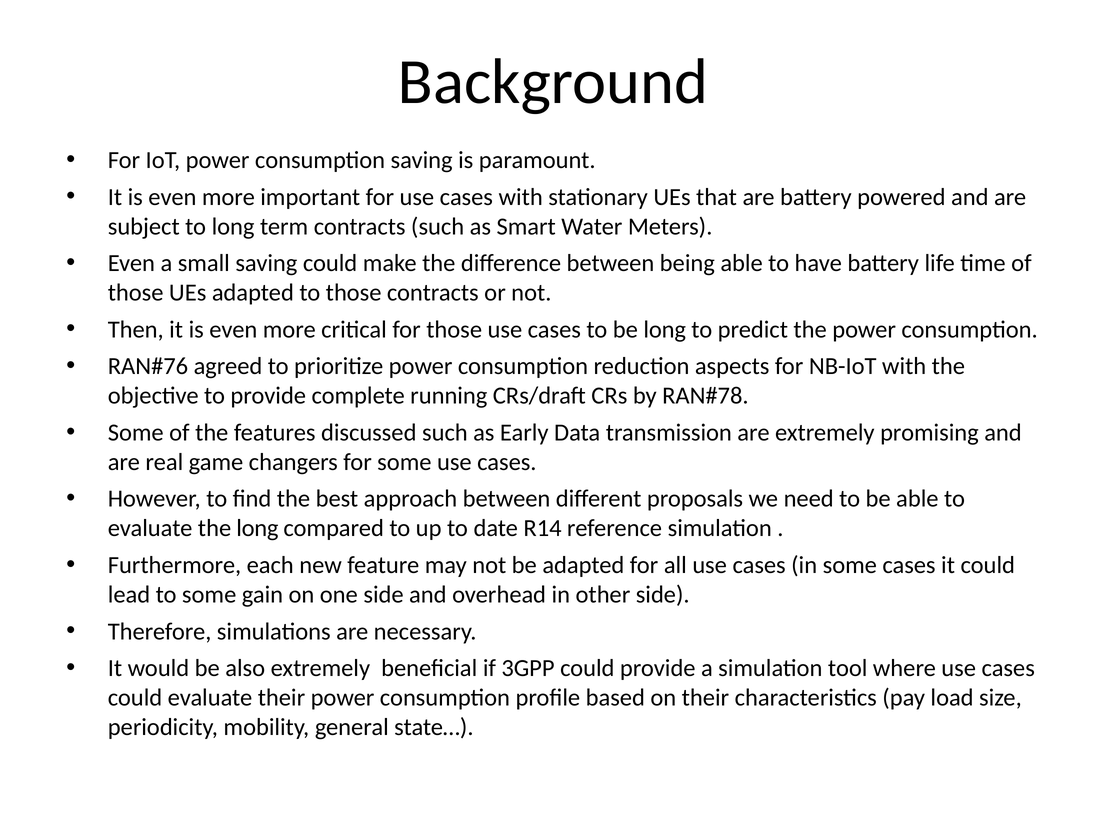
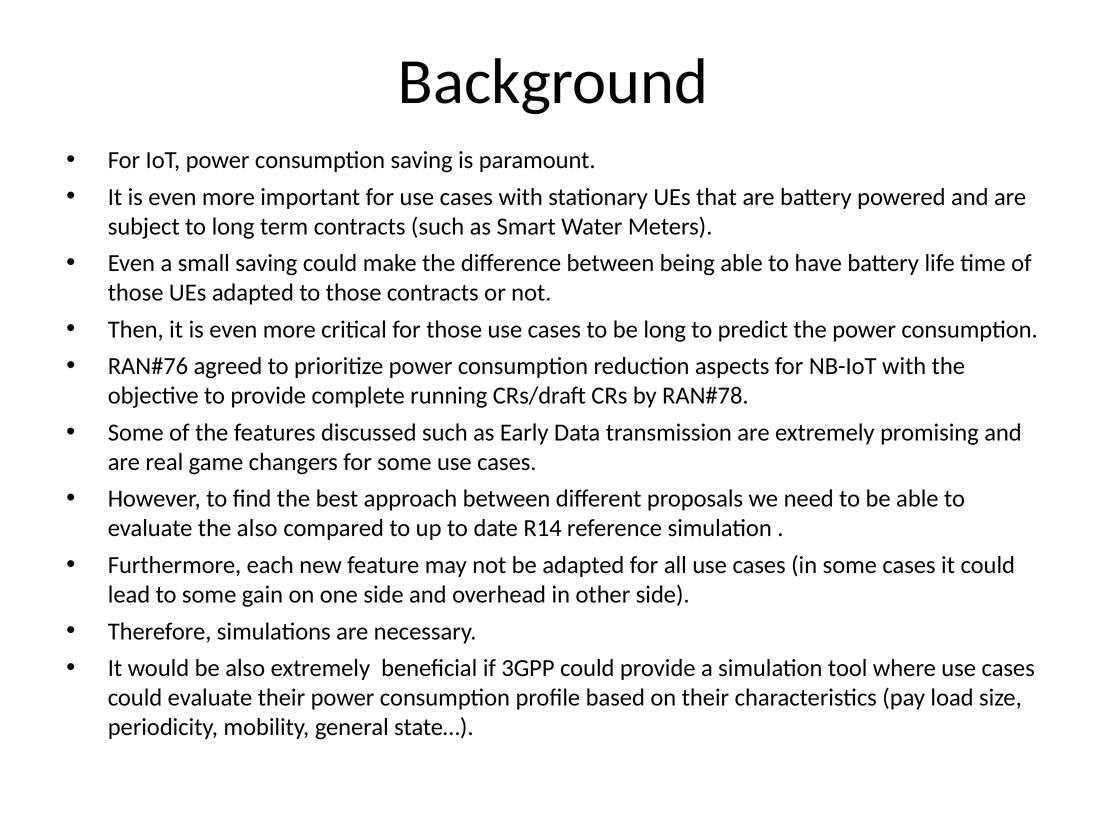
the long: long -> also (257, 529)
